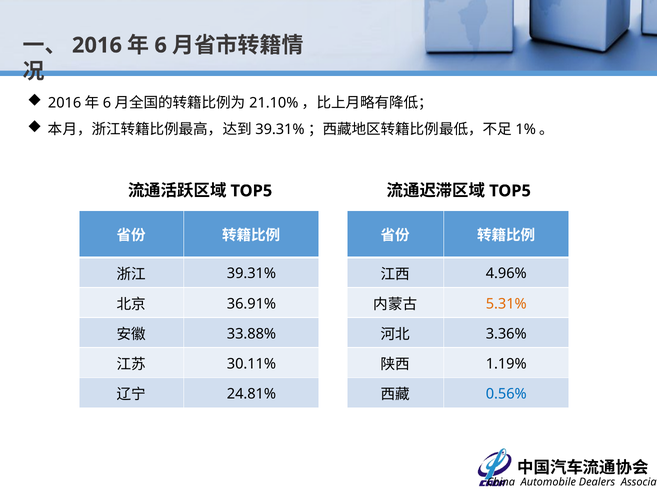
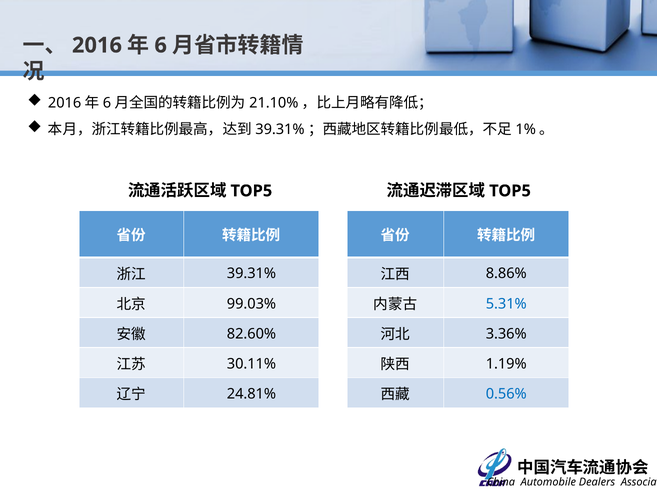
4.96%: 4.96% -> 8.86% (506, 274)
36.91%: 36.91% -> 99.03% (251, 304)
5.31% colour: orange -> blue (506, 304)
33.88%: 33.88% -> 82.60% (251, 334)
